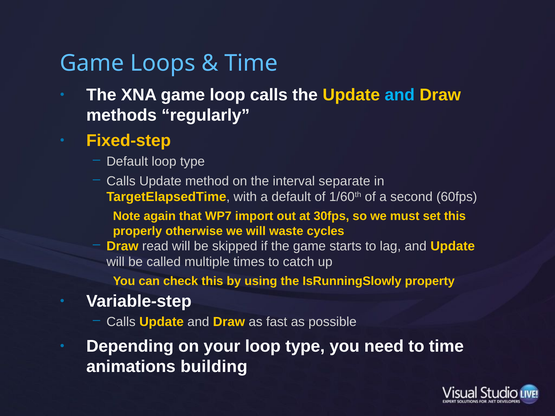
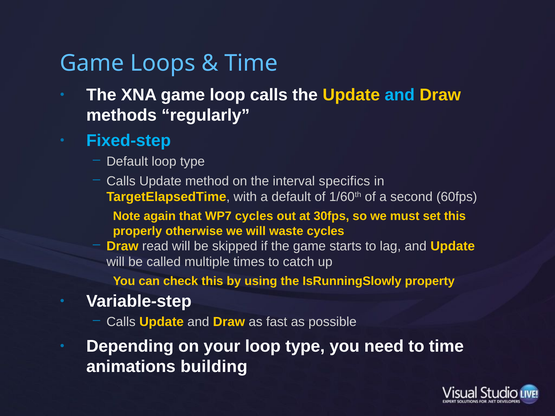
Fixed-step colour: yellow -> light blue (129, 141)
separate: separate -> specifics (344, 181)
WP7 import: import -> cycles (254, 216)
